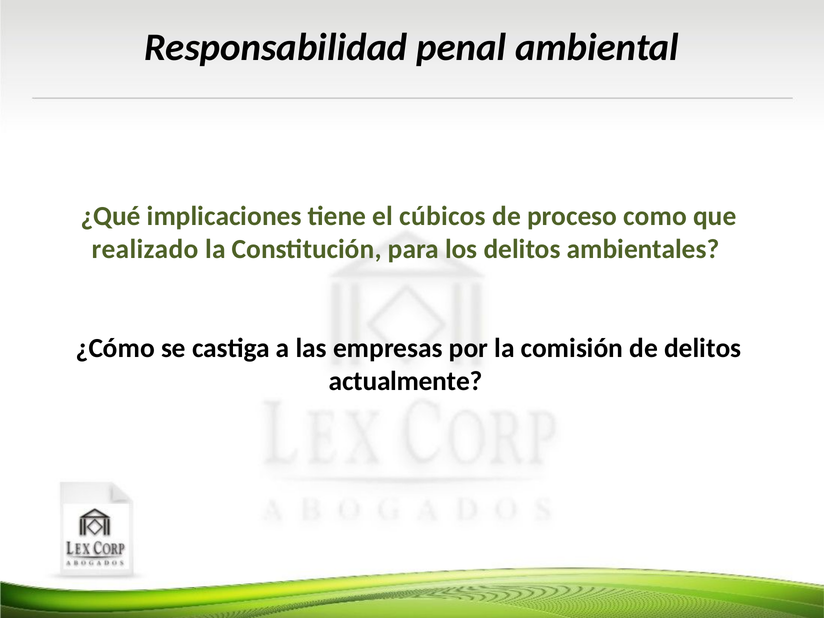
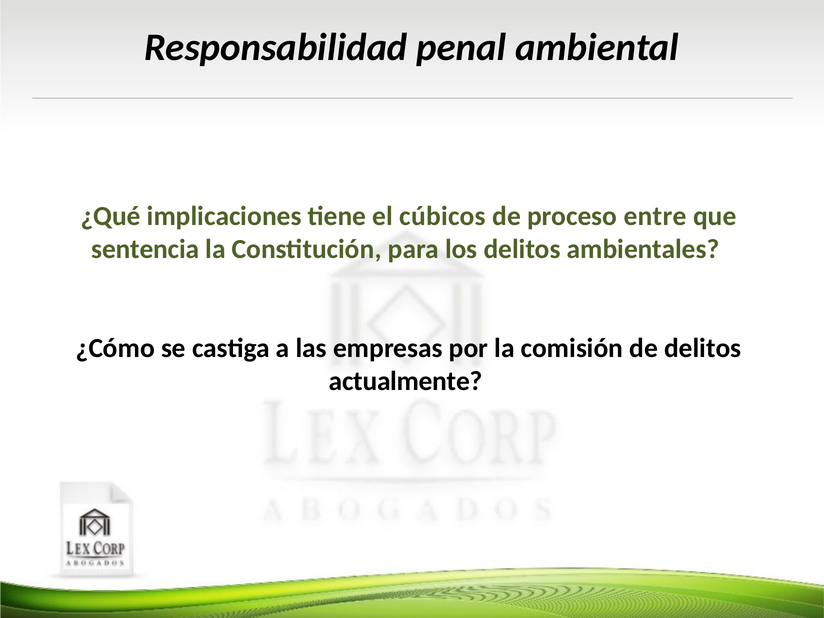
como: como -> entre (655, 216)
realizado: realizado -> sentencia (145, 249)
